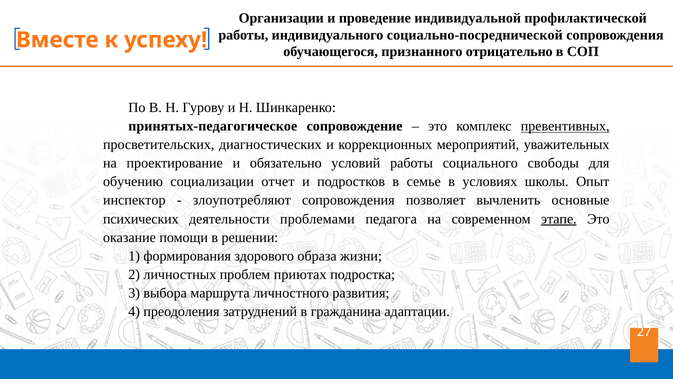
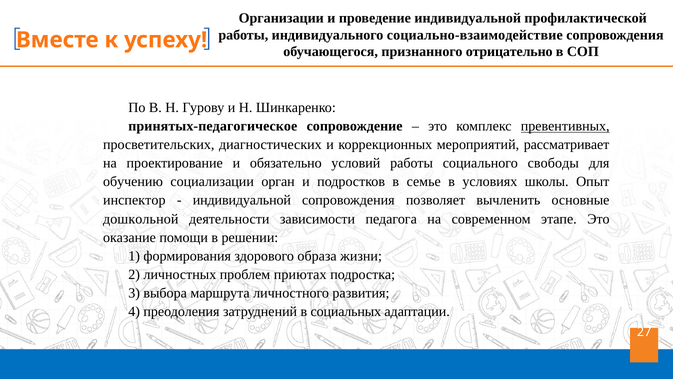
социально-посреднической: социально-посреднической -> социально-взаимодействие (475, 35)
уважительных: уважительных -> рассматривает (567, 145)
отчет: отчет -> орган (278, 182)
злоупотребляют: злоупотребляют -> индивидуальной (242, 200)
психических: психических -> дошкольной (141, 219)
проблемами: проблемами -> зависимости (317, 219)
этапе underline: present -> none (559, 219)
гражданина: гражданина -> социальных (346, 311)
